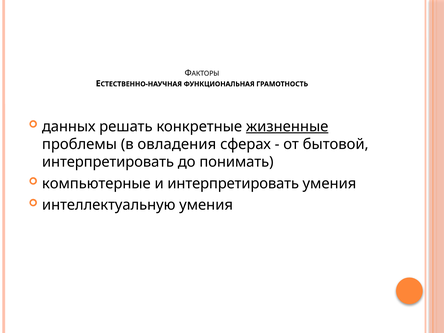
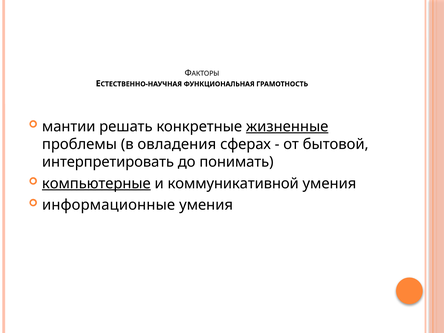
данных: данных -> мантии (69, 127)
компьютерные underline: none -> present (96, 184)
и интерпретировать: интерпретировать -> коммуникативной (233, 184)
интеллектуальную: интеллектуальную -> информационные (109, 205)
